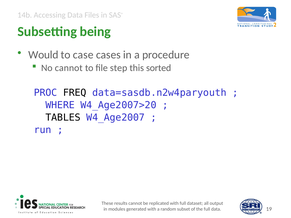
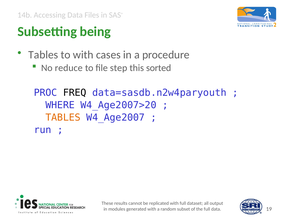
Would: Would -> Tables (43, 55)
to case: case -> with (83, 55)
No cannot: cannot -> reduce (69, 68)
TABLES colour: black -> orange (63, 118)
